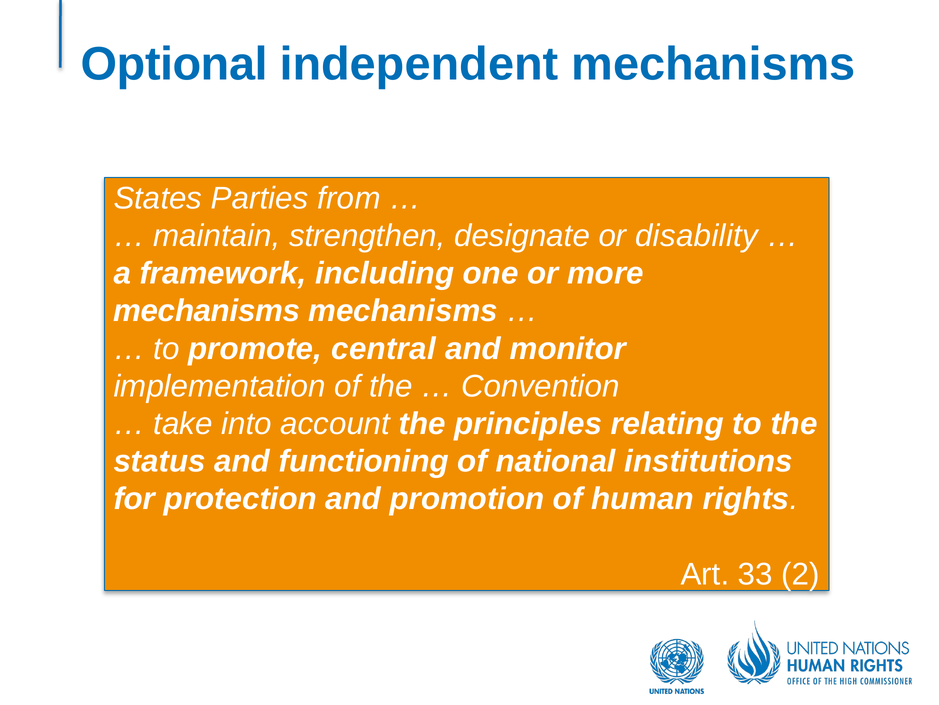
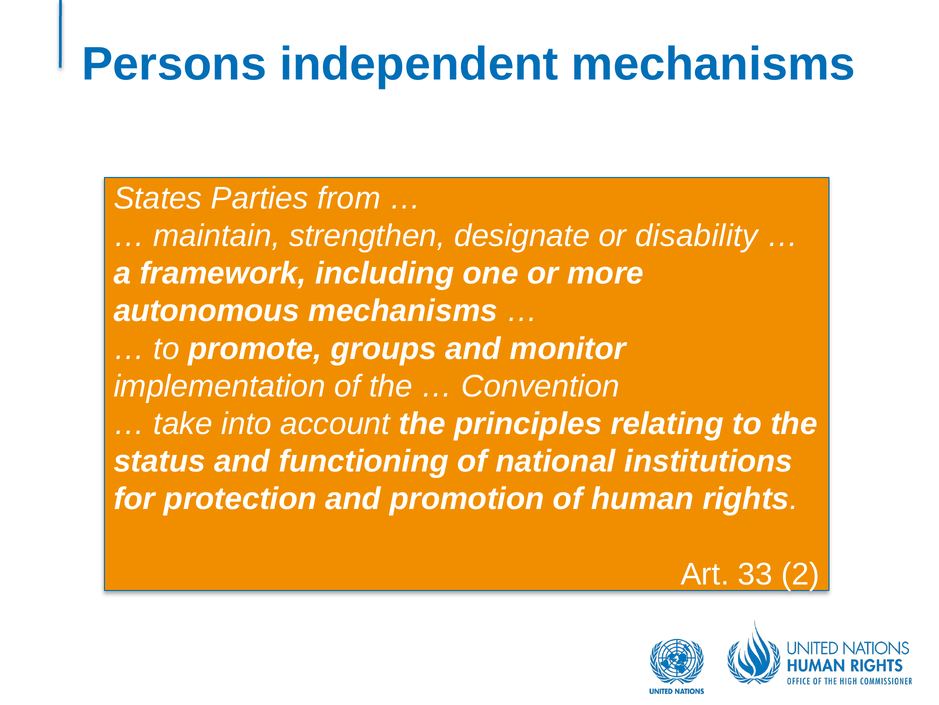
Optional: Optional -> Persons (174, 64)
mechanisms: mechanisms -> autonomous (207, 311)
central: central -> groups (384, 348)
